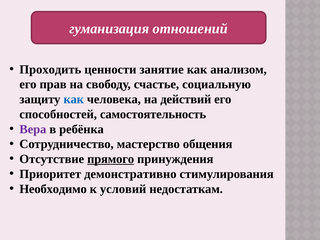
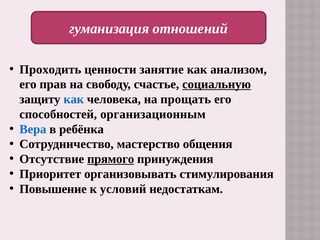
социальную underline: none -> present (217, 84)
действий: действий -> прощать (186, 99)
самостоятельность: самостоятельность -> организационным (153, 114)
Вера colour: purple -> blue (33, 129)
демонстративно: демонстративно -> организовывать (130, 174)
Необходимо: Необходимо -> Повышение (53, 189)
